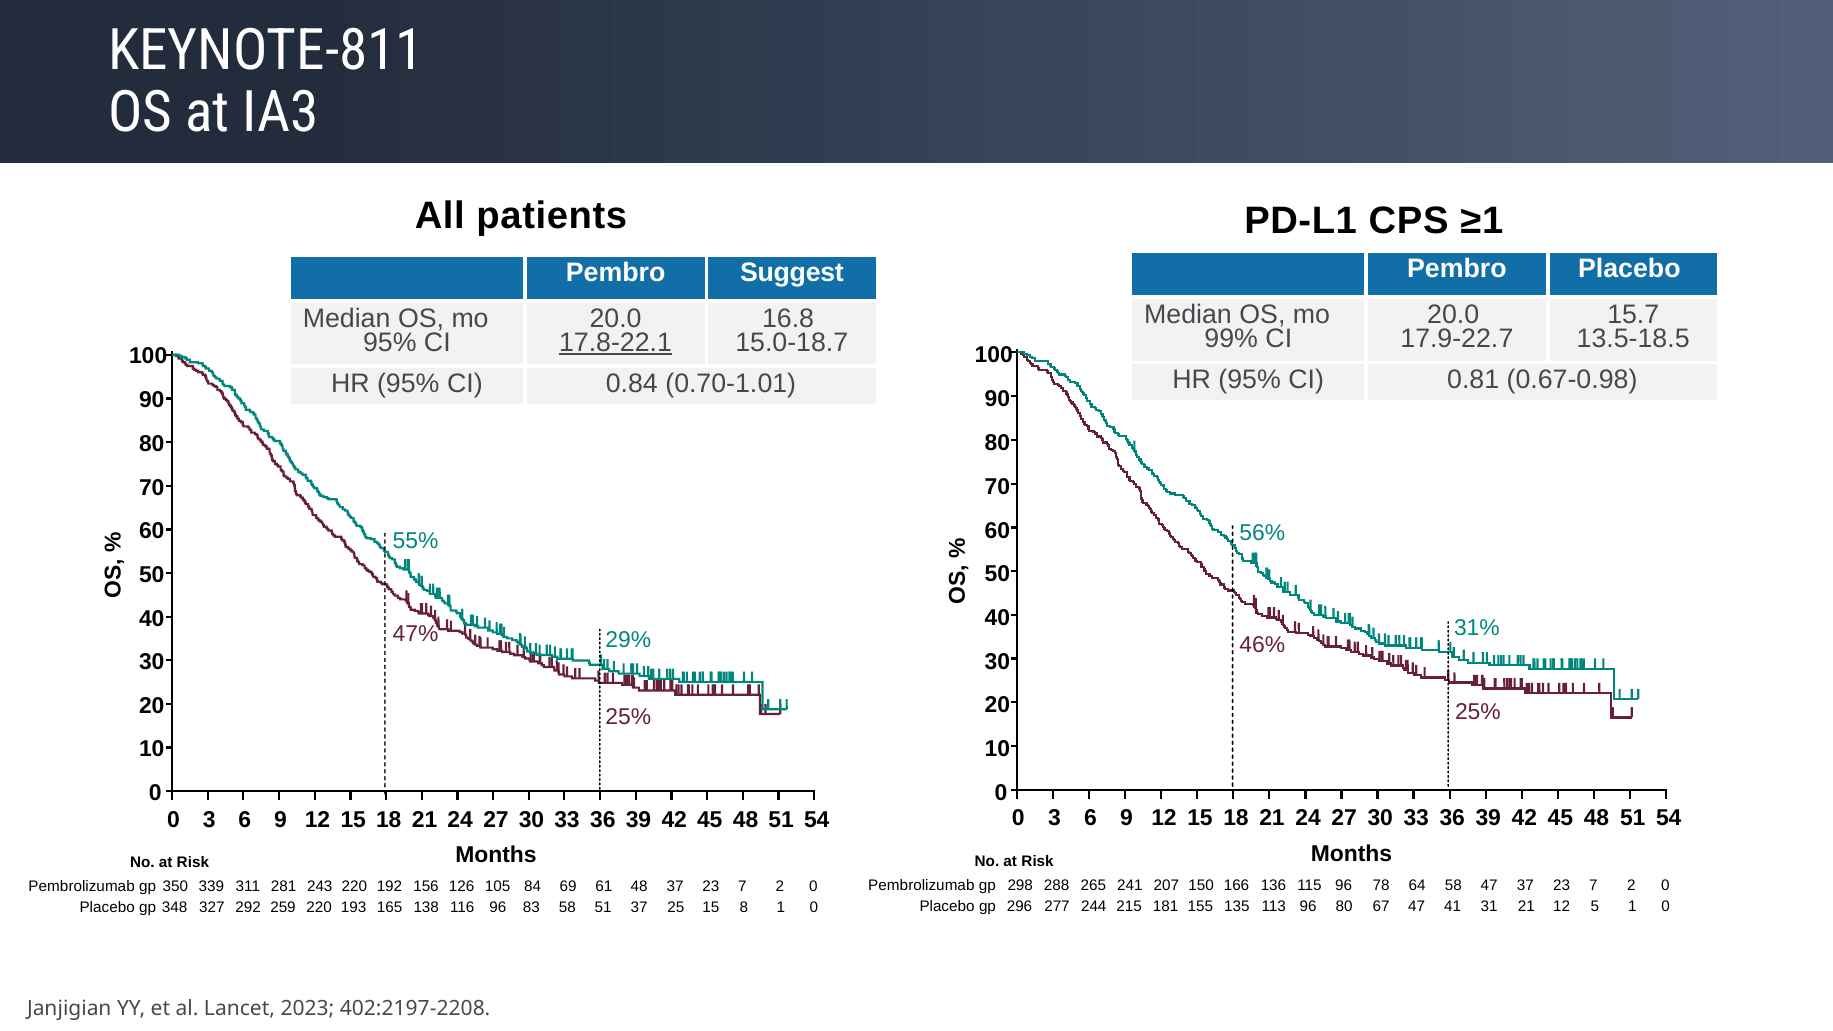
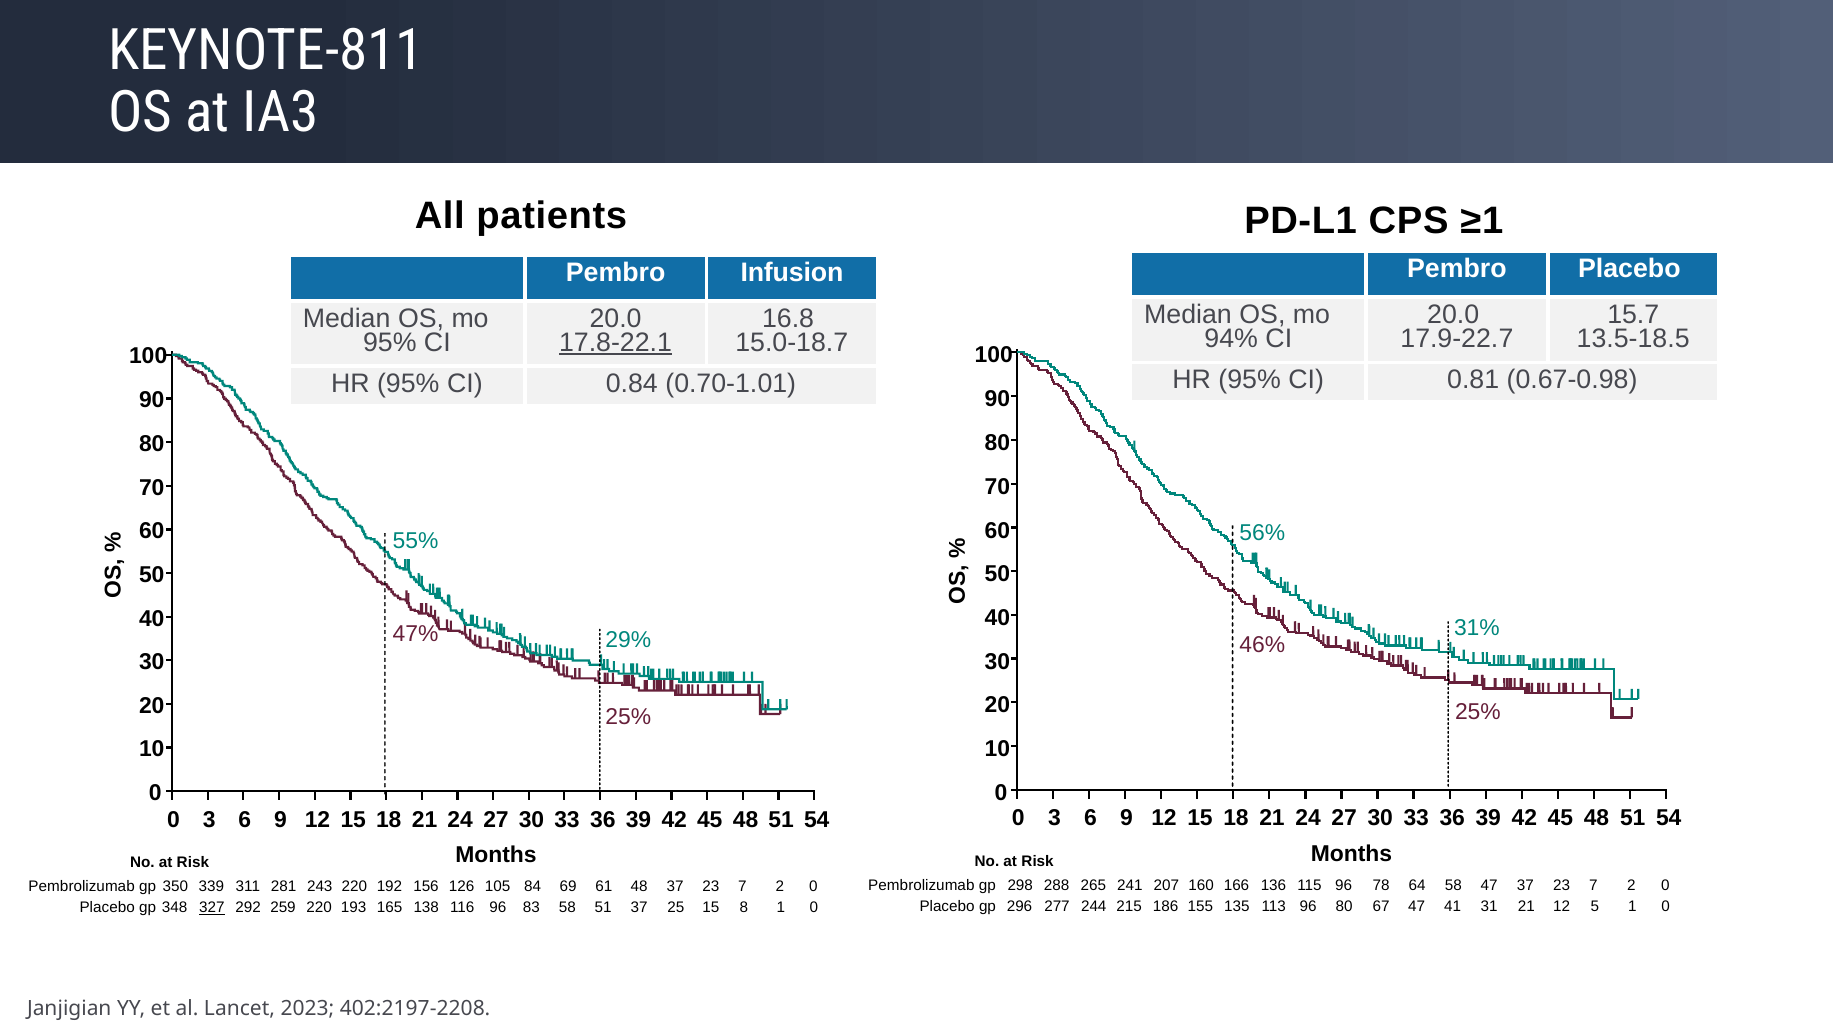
Suggest: Suggest -> Infusion (792, 273)
99%: 99% -> 94% (1231, 339)
150: 150 -> 160 (1201, 885)
181: 181 -> 186 (1166, 906)
327 underline: none -> present (212, 908)
